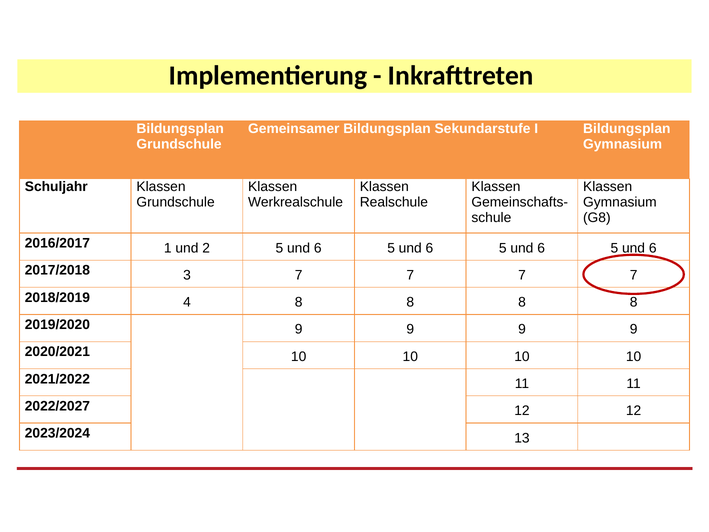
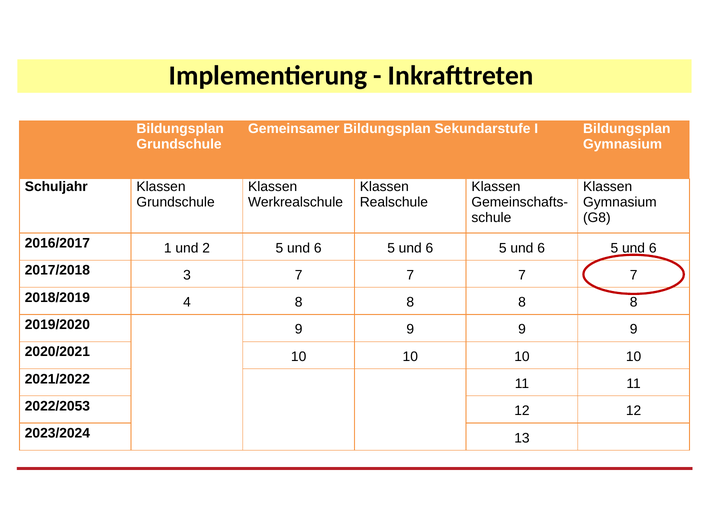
2022/2027: 2022/2027 -> 2022/2053 (57, 406)
